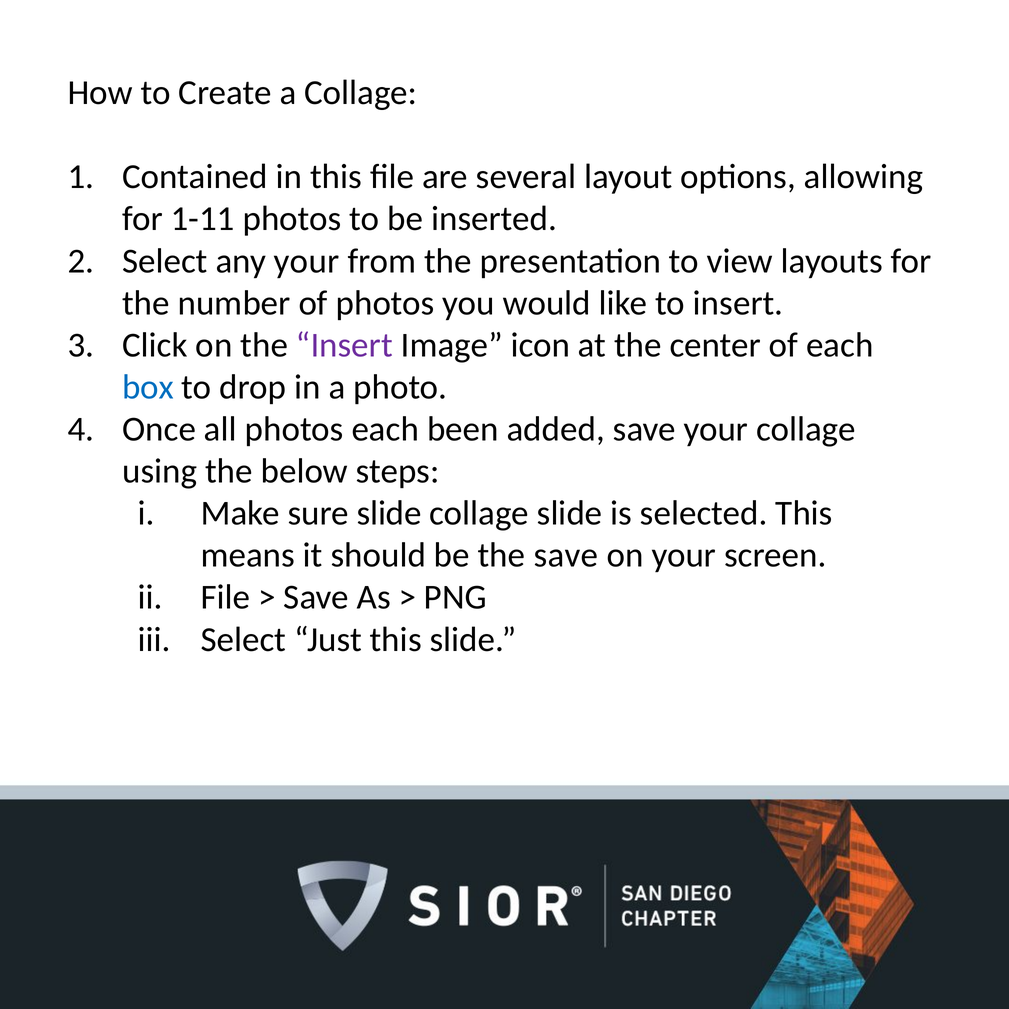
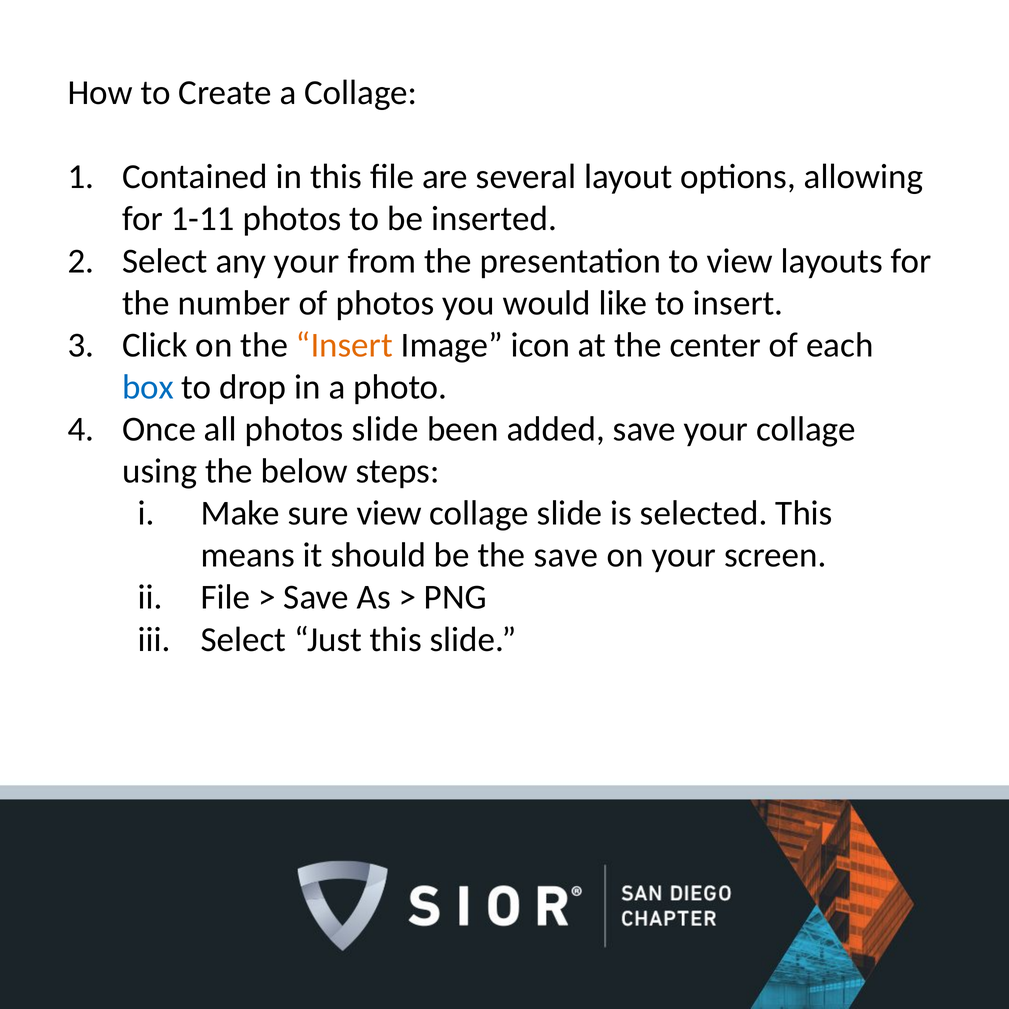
Insert colour: purple -> orange (344, 345)
photos each: each -> slide (385, 429)
sure slide: slide -> view (389, 513)
